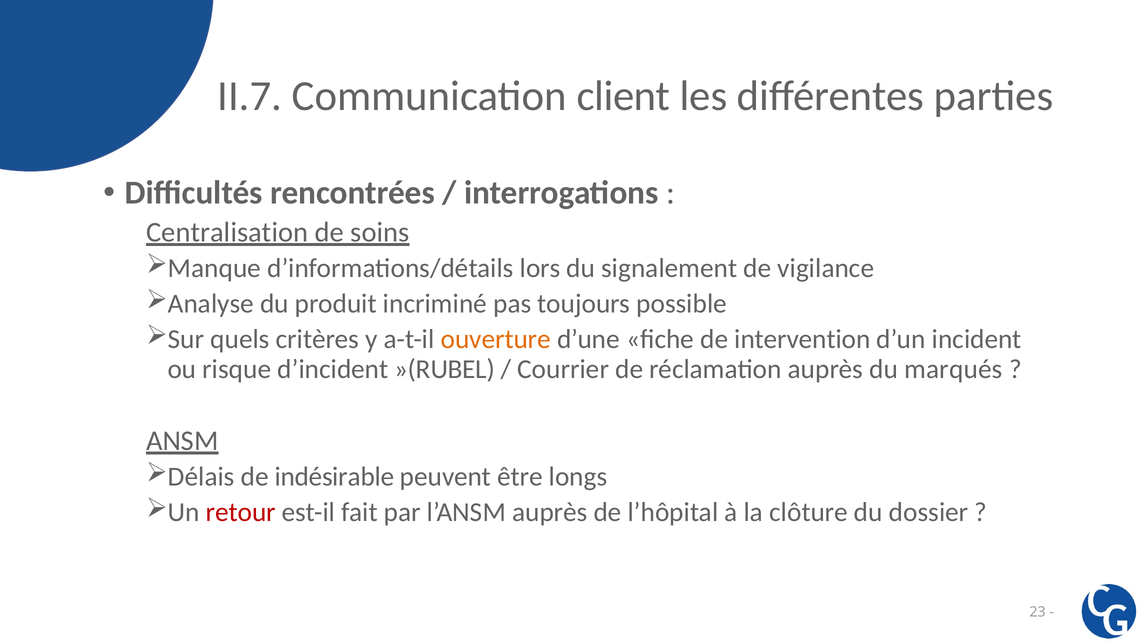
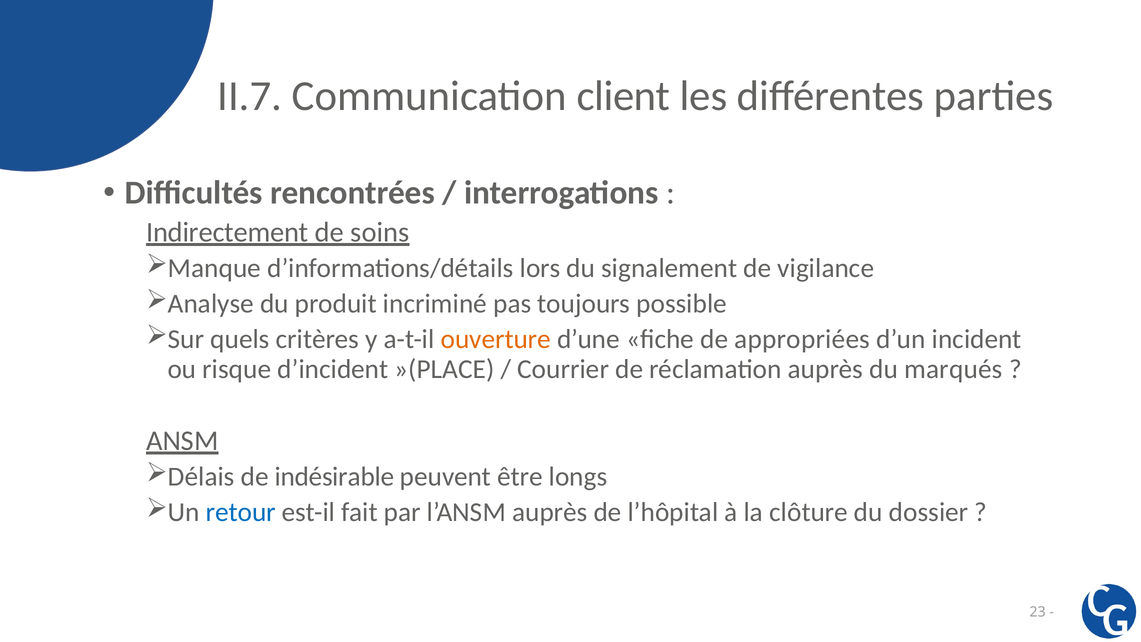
Centralisation: Centralisation -> Indirectement (227, 232)
intervention: intervention -> appropriées (802, 339)
»(RUBEL: »(RUBEL -> »(PLACE (444, 369)
retour colour: red -> blue (241, 512)
